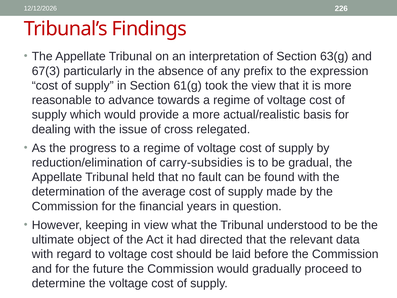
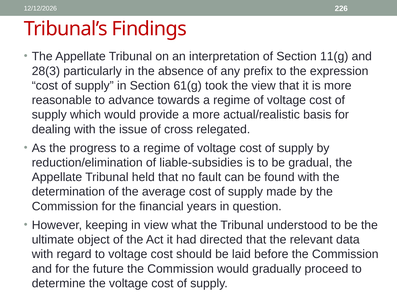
63(g: 63(g -> 11(g (334, 56)
67(3: 67(3 -> 28(3 (46, 71)
carry-subsidies: carry-subsidies -> liable-subsidies (201, 162)
